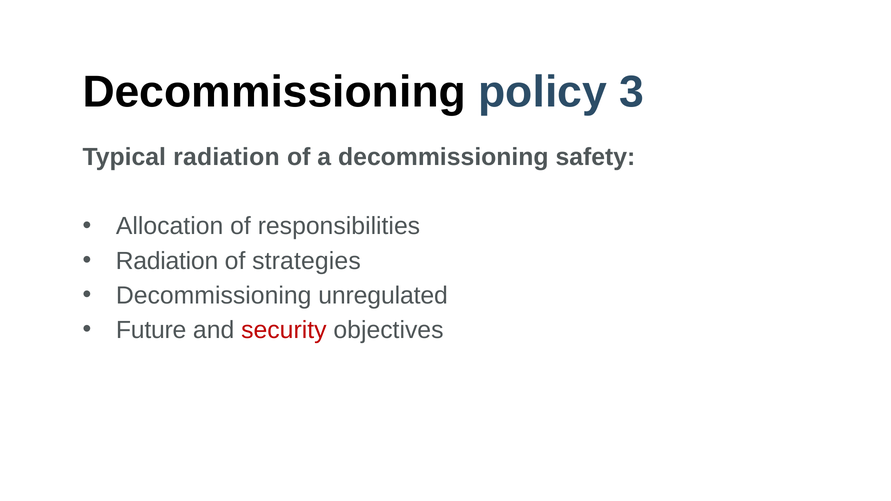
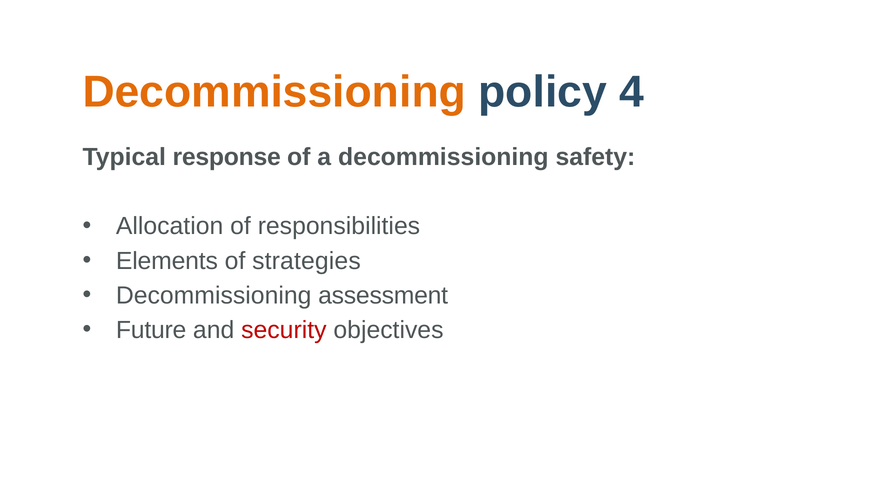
Decommissioning colour: black -> orange (274, 92)
3: 3 -> 4 (632, 92)
Typical radiation: radiation -> response (227, 157)
Radiation: Radiation -> Elements (167, 261)
unregulated: unregulated -> assessment (383, 296)
